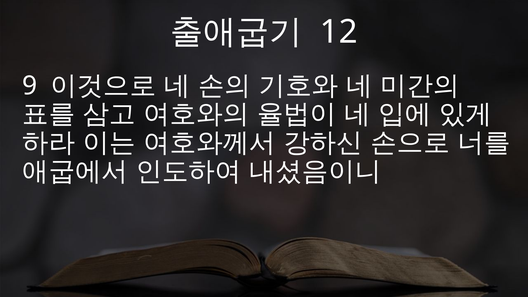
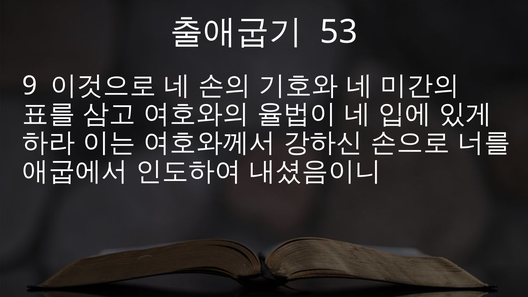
12: 12 -> 53 (339, 32)
